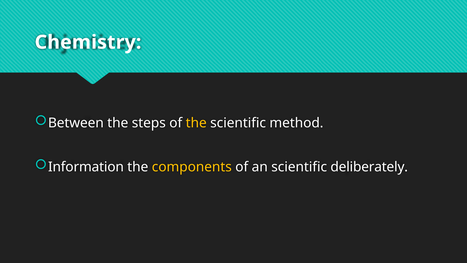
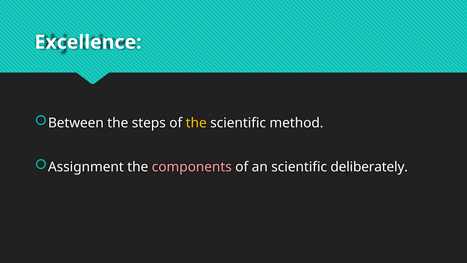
Chemistry: Chemistry -> Excellence (88, 42)
Information: Information -> Assignment (86, 167)
components colour: yellow -> pink (192, 167)
